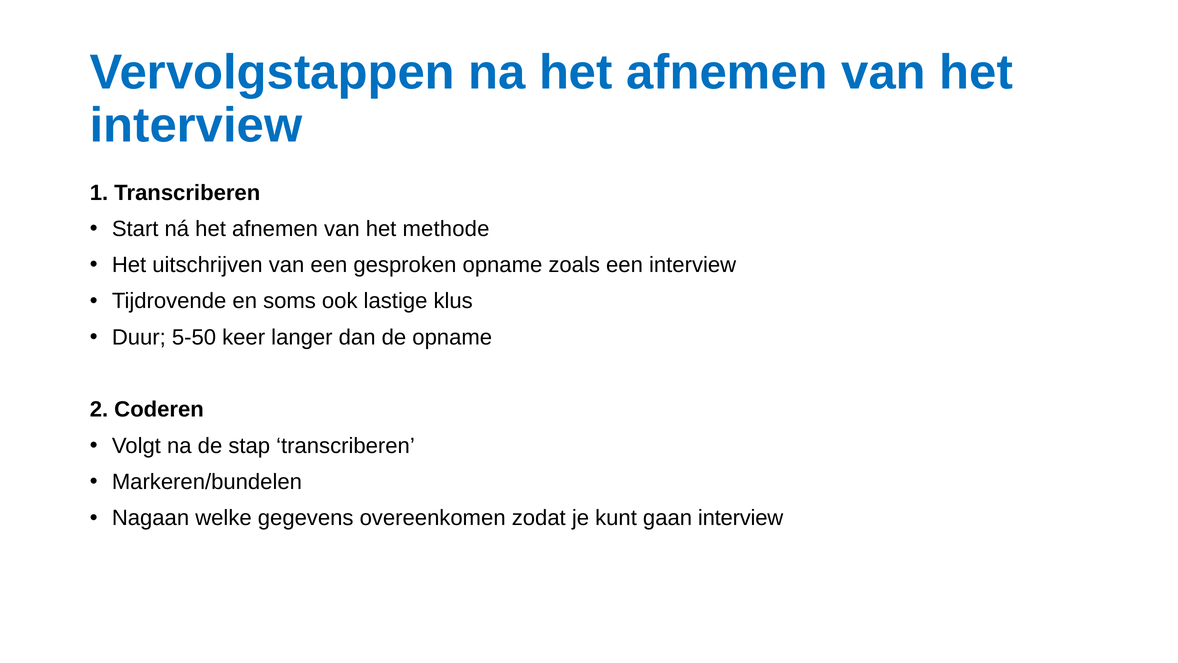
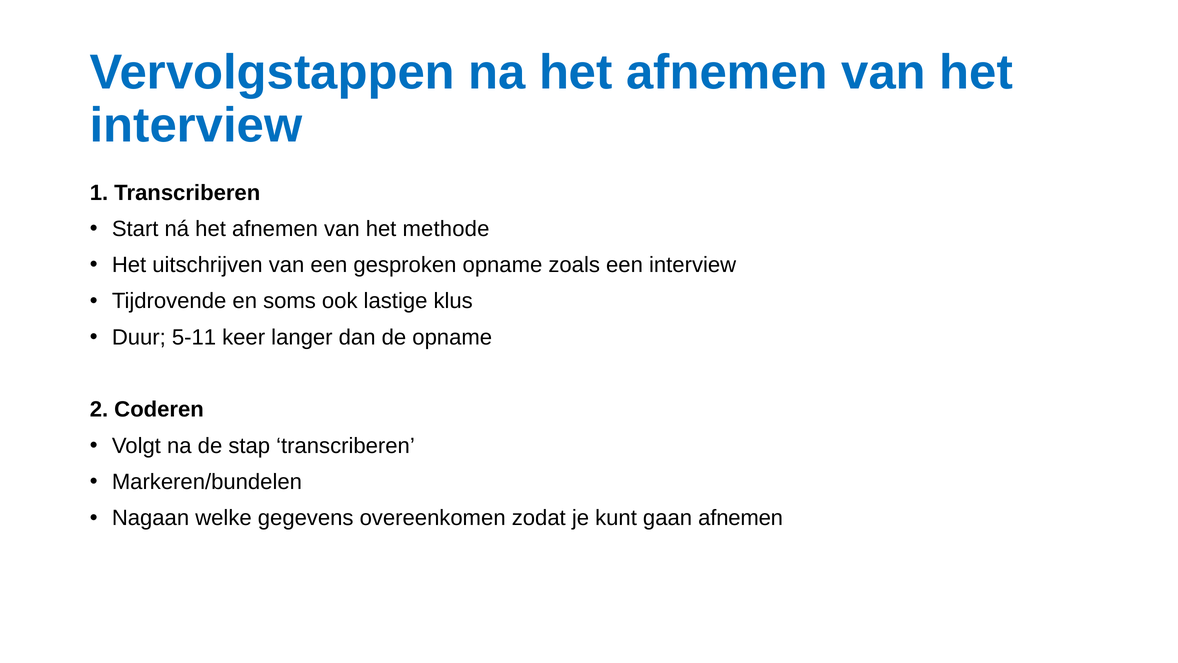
5-50: 5-50 -> 5-11 (194, 337)
gaan interview: interview -> afnemen (741, 518)
